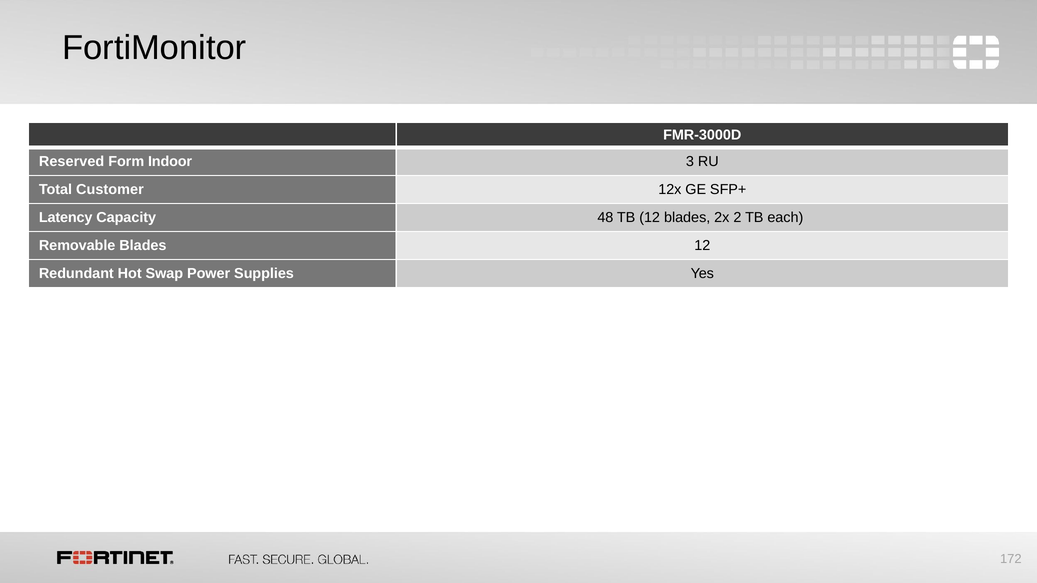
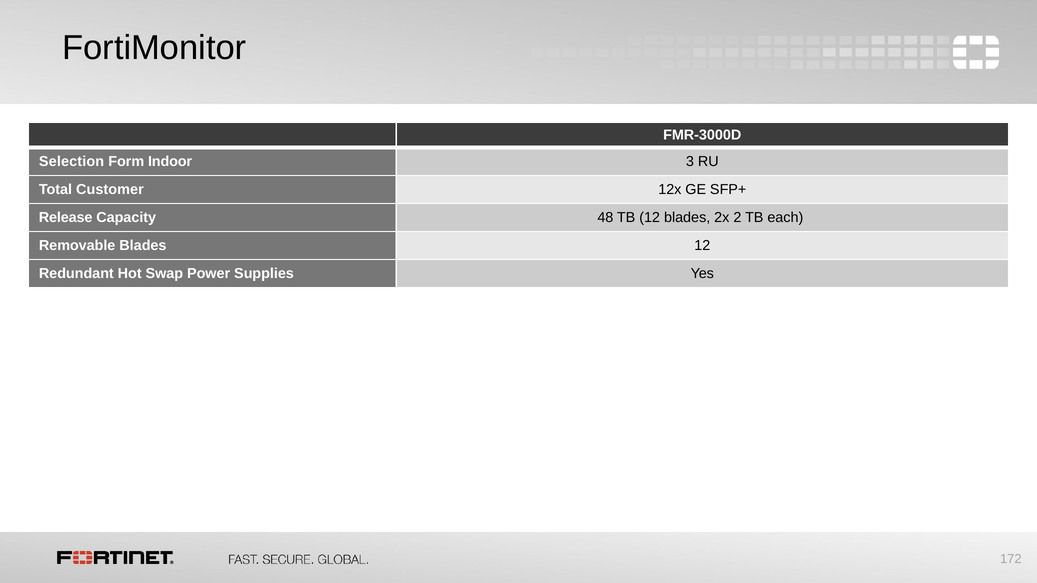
Reserved: Reserved -> Selection (72, 162)
Latency: Latency -> Release (66, 218)
